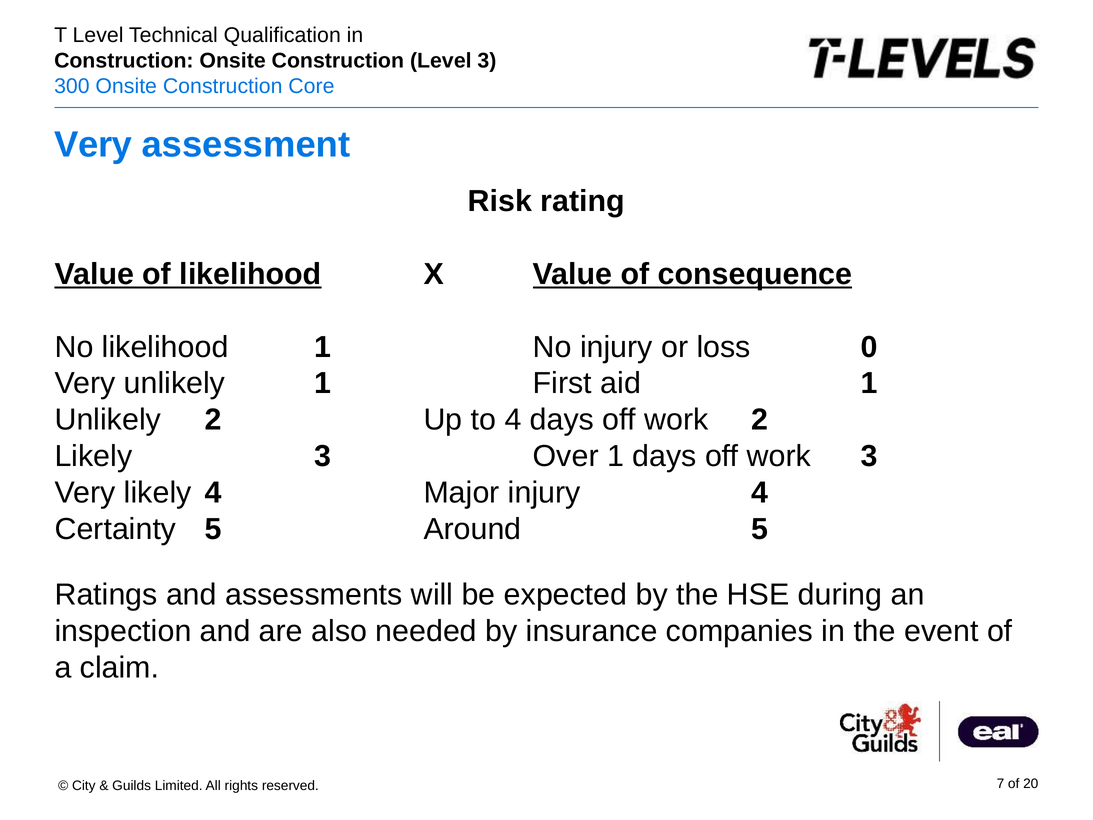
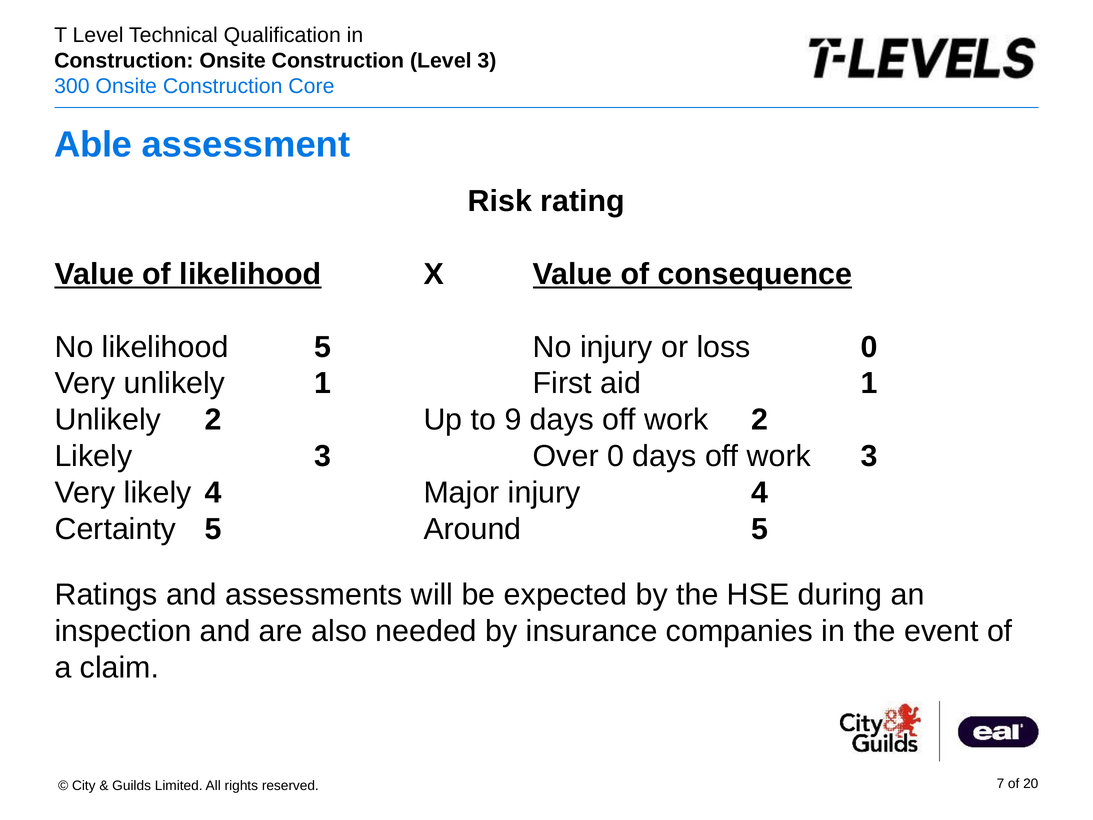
Very: Very -> Able (93, 145)
likelihood 1: 1 -> 5 (323, 347)
to 4: 4 -> 9 (513, 420)
Over 1: 1 -> 0 (616, 456)
